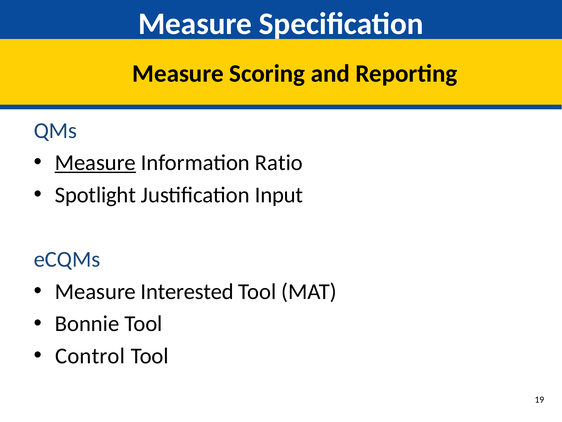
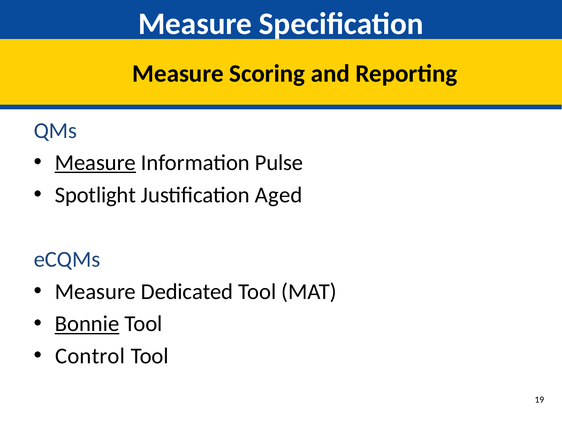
Ratio: Ratio -> Pulse (279, 163)
Input: Input -> Aged (279, 195)
Interested: Interested -> Dedicated (187, 291)
Bonnie underline: none -> present (87, 323)
